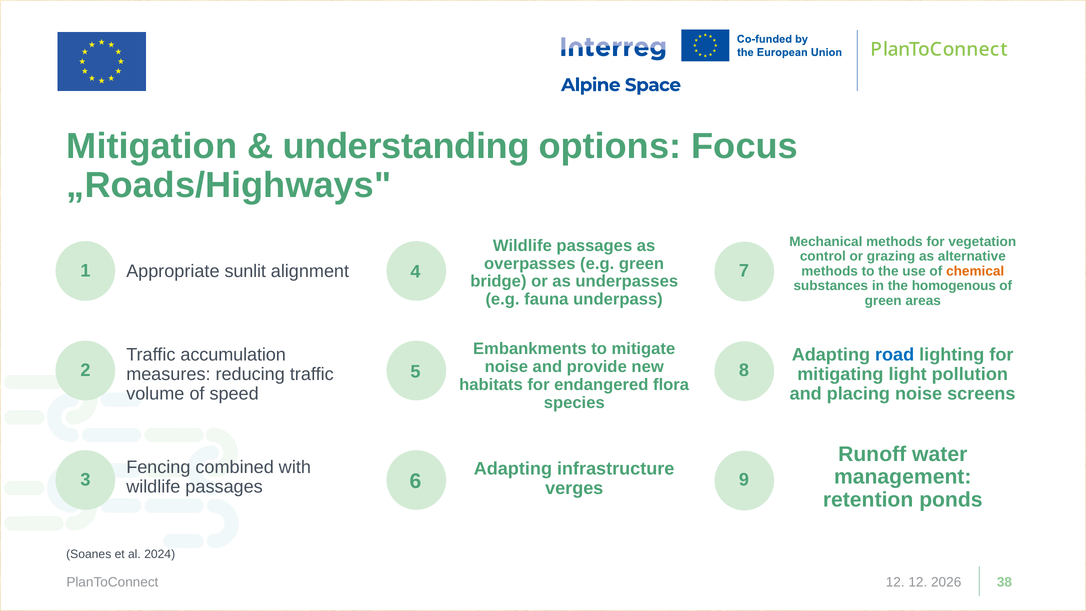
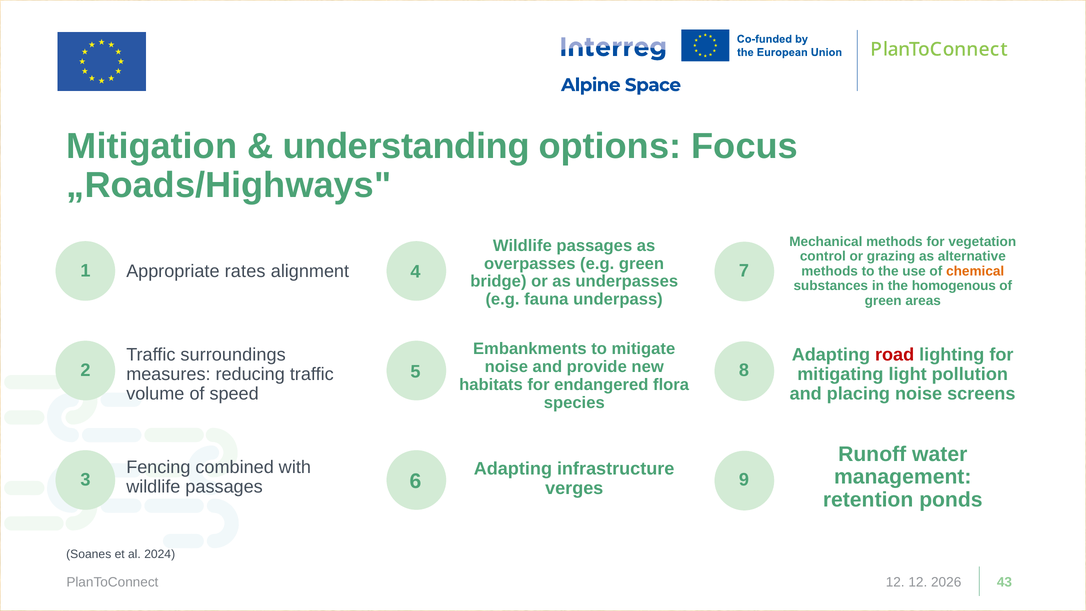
sunlit: sunlit -> rates (245, 271)
accumulation: accumulation -> surroundings (233, 355)
road colour: blue -> red (895, 355)
38: 38 -> 43 (1005, 582)
